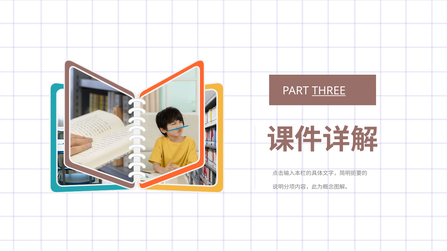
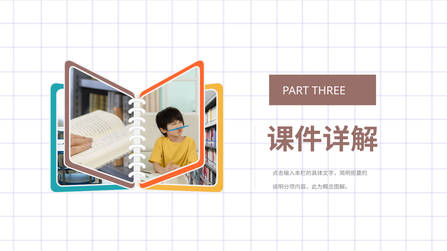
THREE underline: present -> none (329, 91)
